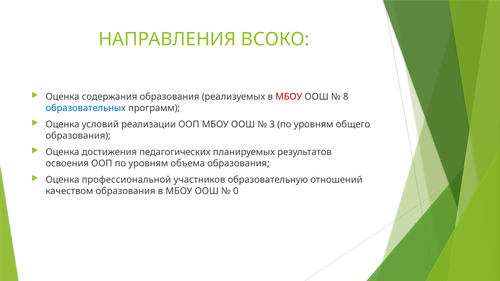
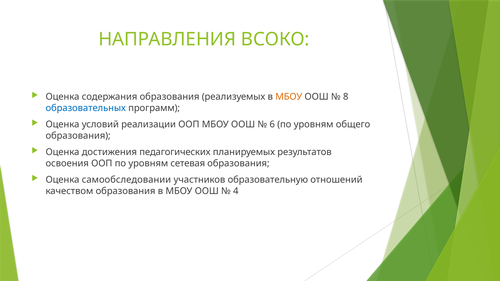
МБОУ colour: red -> orange (289, 97)
3: 3 -> 6 (272, 124)
объема: объема -> сетевая (188, 163)
профессиональной: профессиональной -> самообследовании (126, 180)
0: 0 -> 4 (236, 191)
